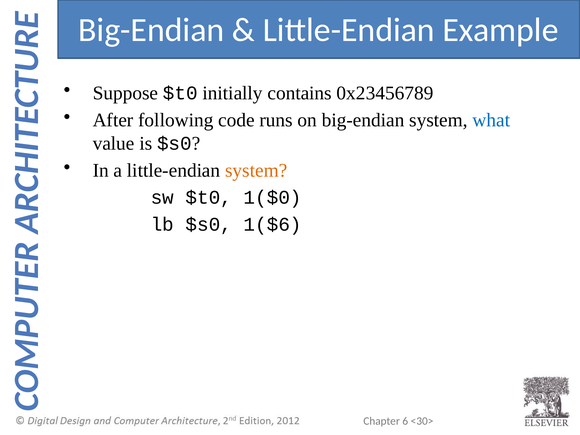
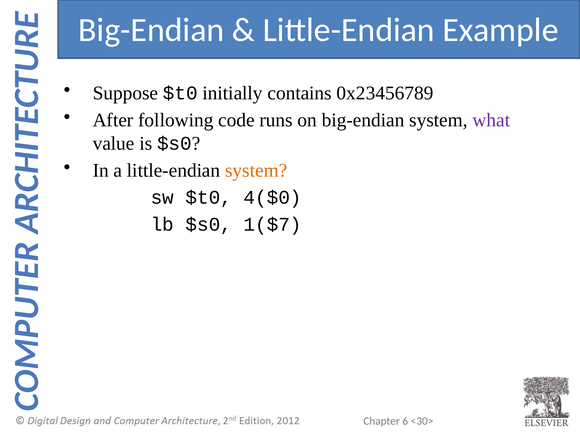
what colour: blue -> purple (491, 120)
1($0: 1($0 -> 4($0 (273, 198)
1($6: 1($6 -> 1($7 (273, 225)
